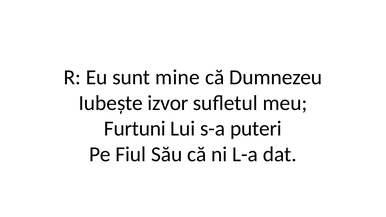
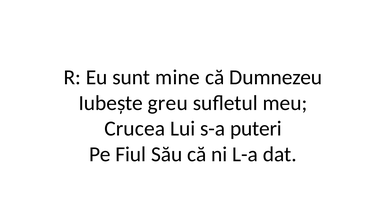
izvor: izvor -> greu (168, 103)
Furtuni: Furtuni -> Crucea (135, 129)
